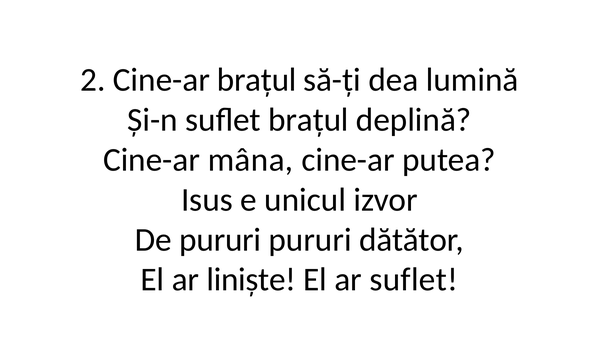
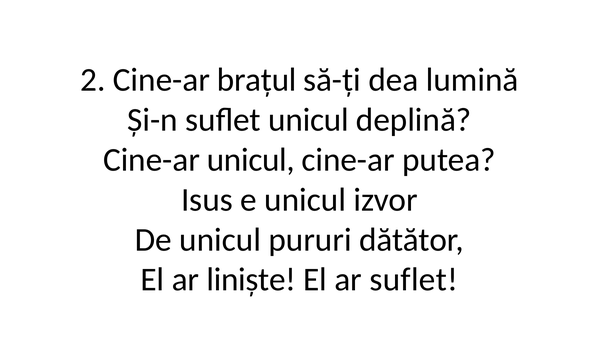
suflet brațul: brațul -> unicul (308, 120)
Cine-ar mâna: mâna -> unicul (251, 160)
De pururi: pururi -> unicul (220, 240)
